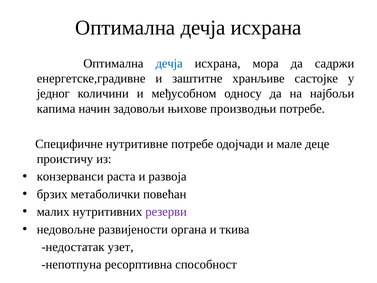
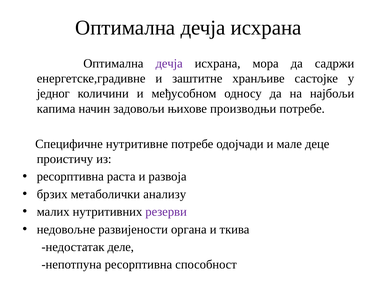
дечја colour: blue -> purple (169, 63)
конзерванси: конзерванси -> ресорптивна (70, 176)
повећан: повећан -> анализу (165, 194)
узет: узет -> деле (121, 247)
